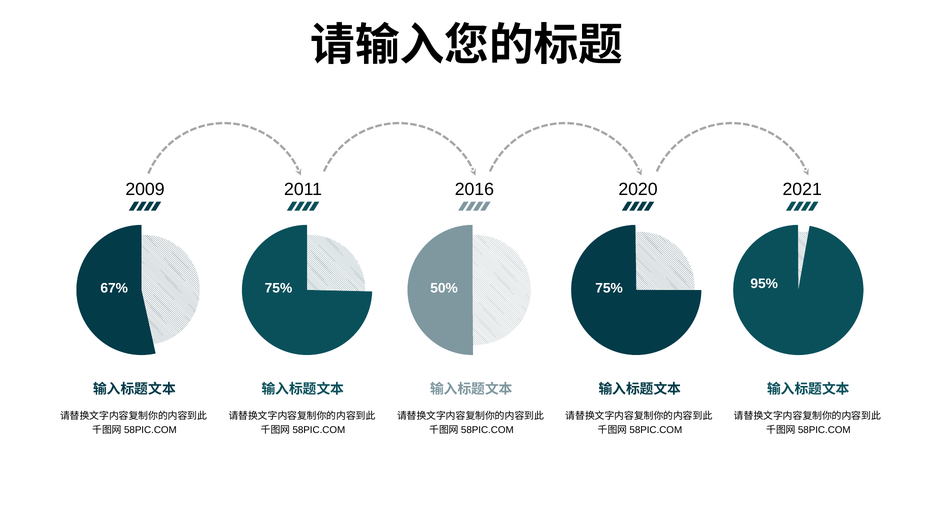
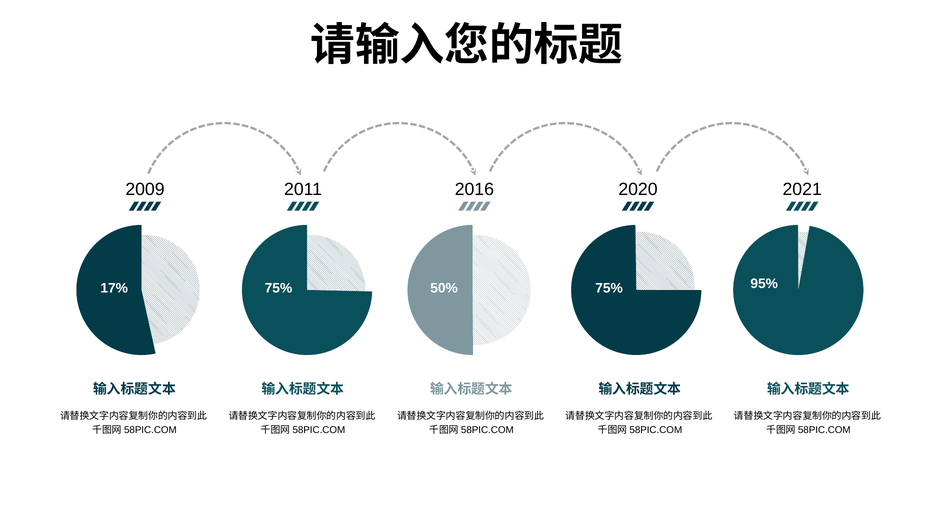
67%: 67% -> 17% (114, 289)
